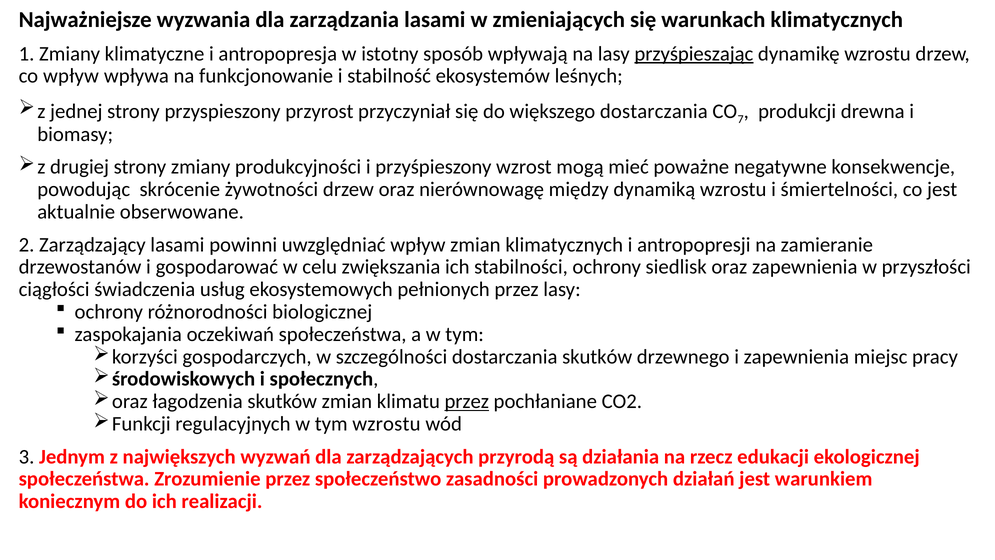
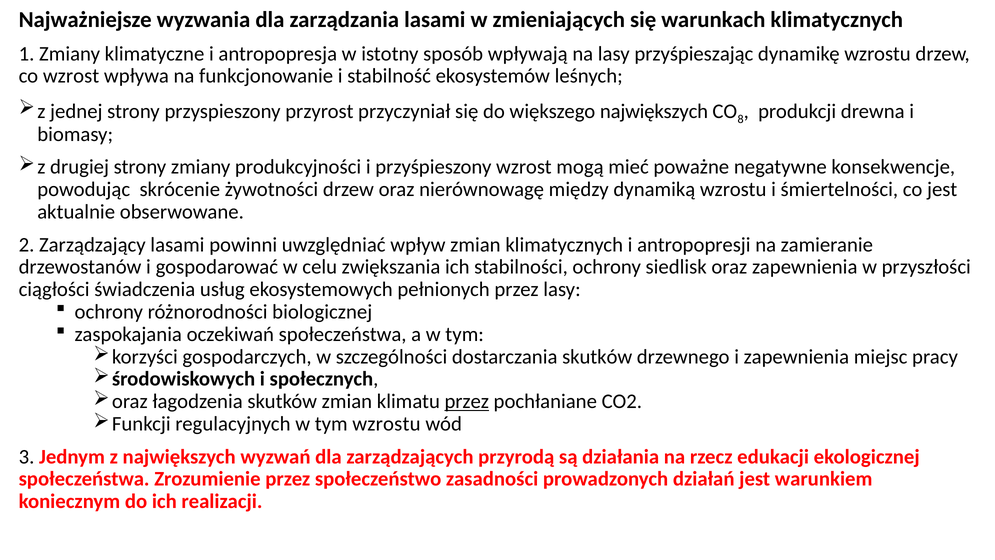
przyśpieszając underline: present -> none (694, 54)
co wpływ: wpływ -> wzrost (71, 76)
większego dostarczania: dostarczania -> największych (654, 111)
7: 7 -> 8 (741, 119)
